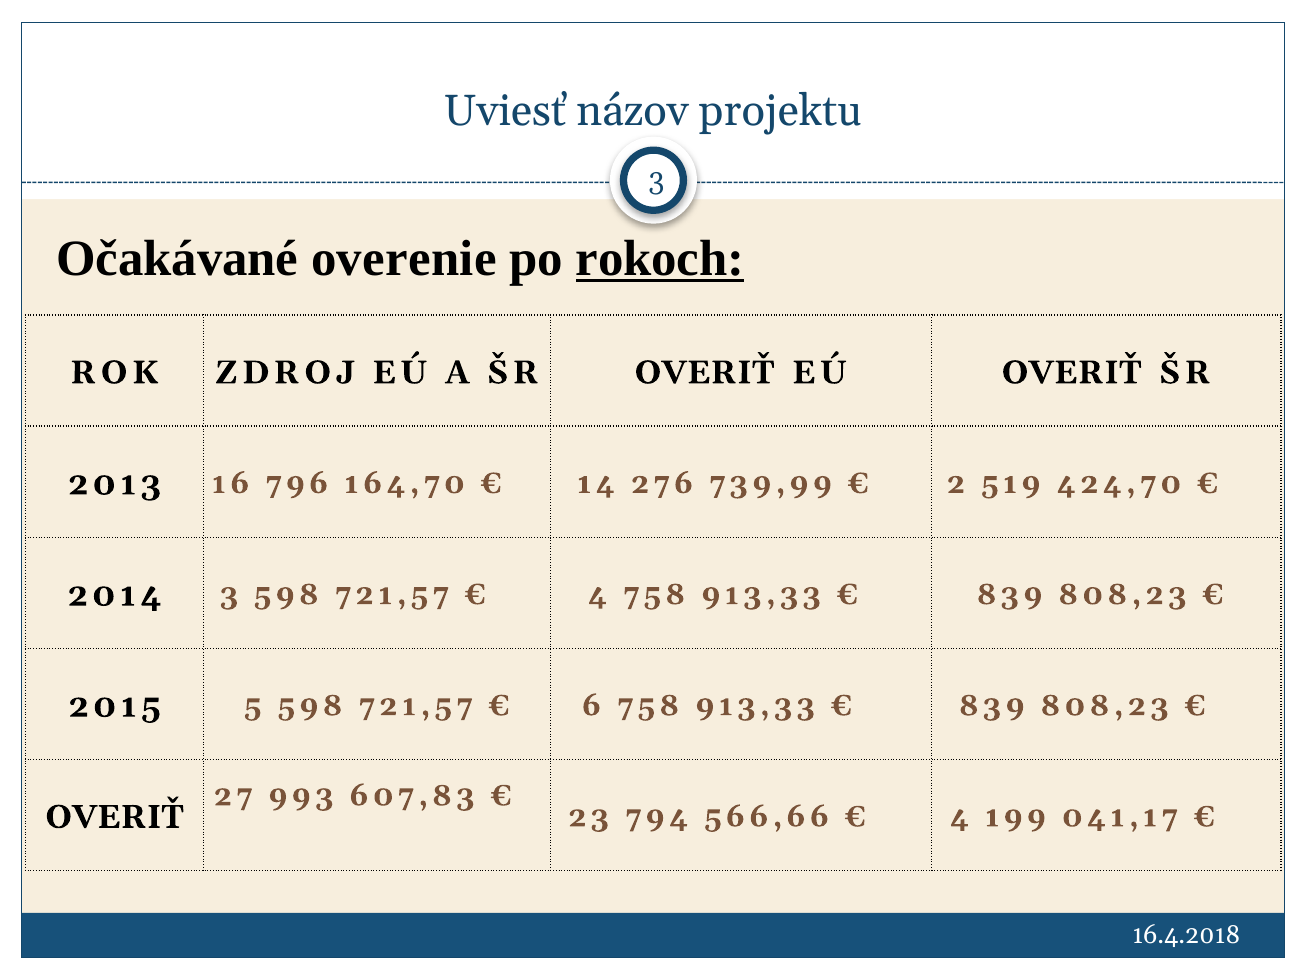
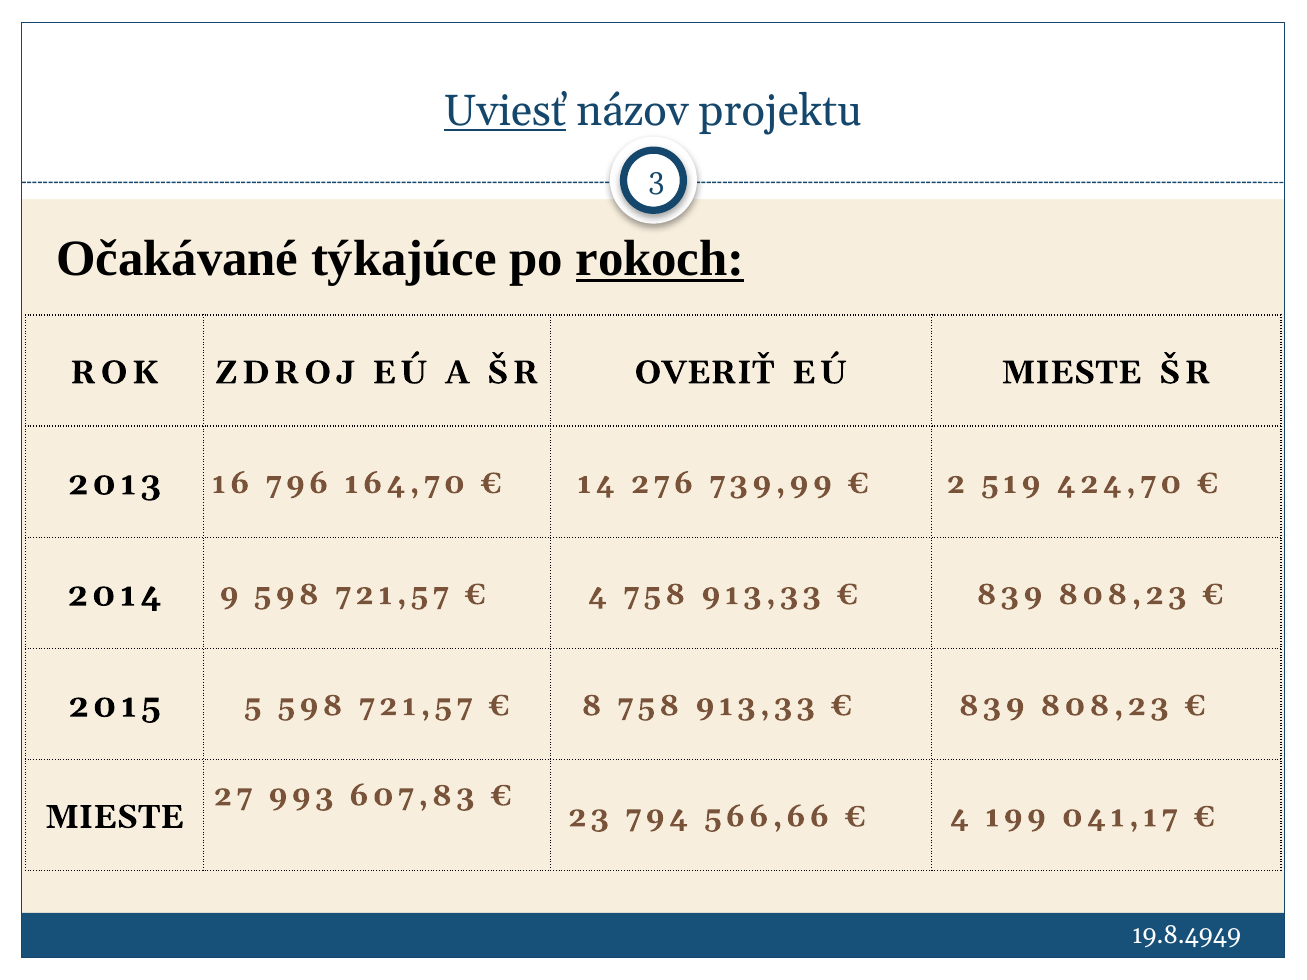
Uviesť underline: none -> present (505, 111)
overenie: overenie -> týkajúce (404, 259)
EÚ OVERIŤ: OVERIŤ -> MIESTE (1072, 373)
2014 3: 3 -> 9 (229, 595)
6: 6 -> 8 (592, 706)
OVERIŤ: OVERIŤ -> MIESTE (115, 817)
16.4.2018: 16.4.2018 -> 19.8.4949 (1186, 936)
